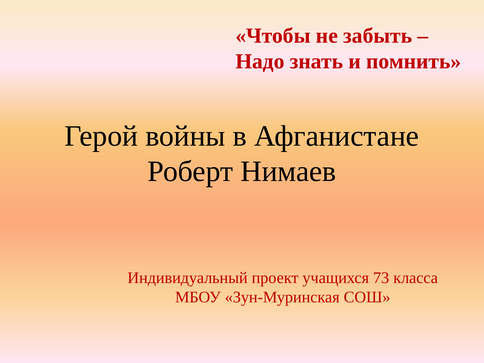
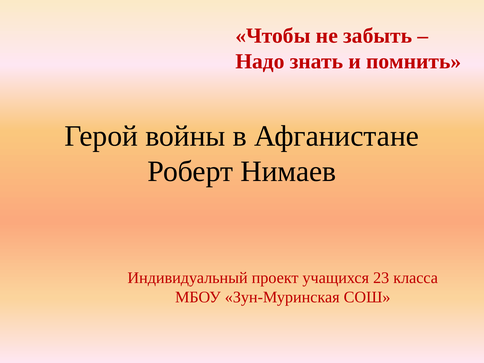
73: 73 -> 23 (381, 278)
